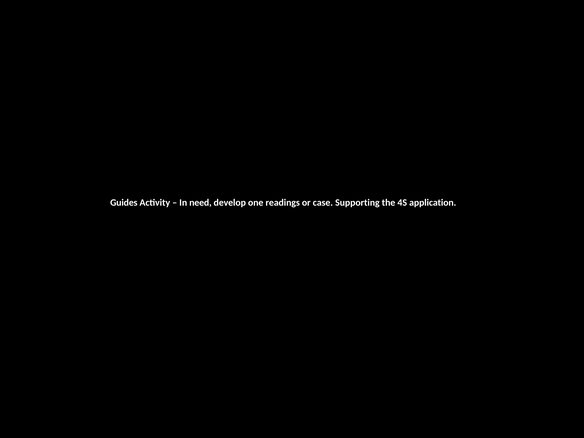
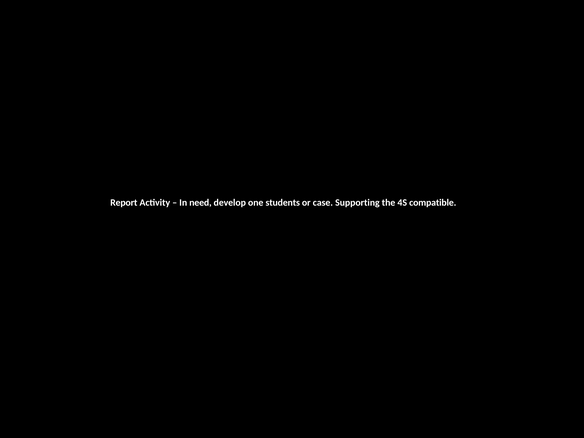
Guides: Guides -> Report (124, 203)
readings: readings -> students (283, 203)
application: application -> compatible (433, 203)
